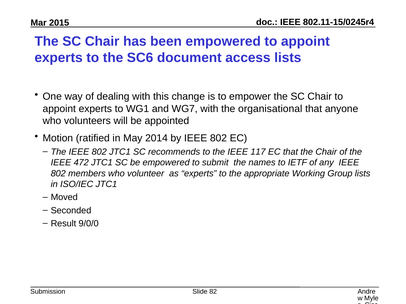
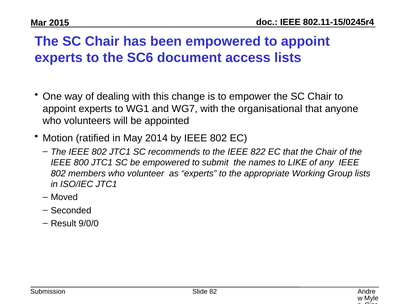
117: 117 -> 822 (258, 152)
472: 472 -> 800 (81, 163)
IETF: IETF -> LIKE (297, 163)
